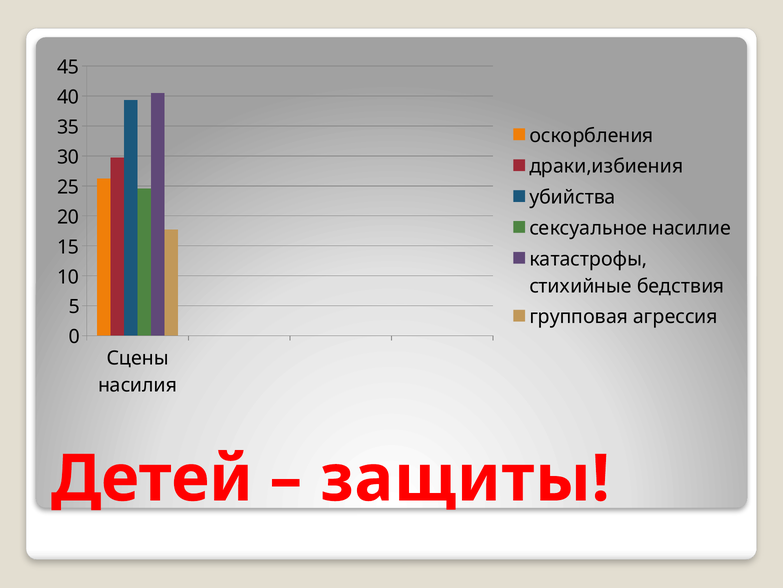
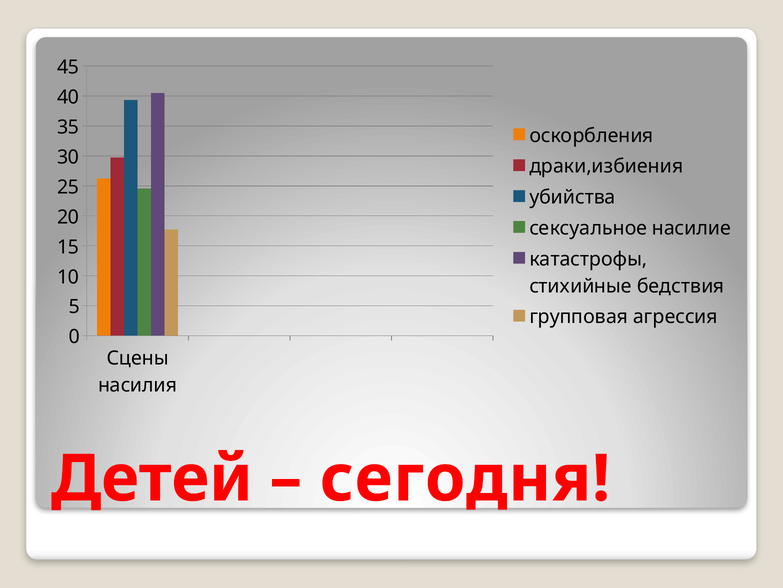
защиты: защиты -> сегодня (465, 478)
